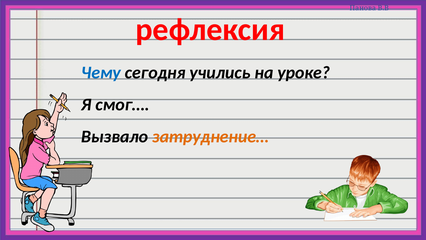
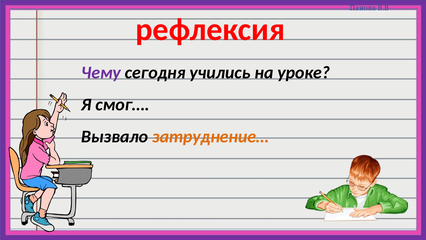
Чему colour: blue -> purple (101, 72)
